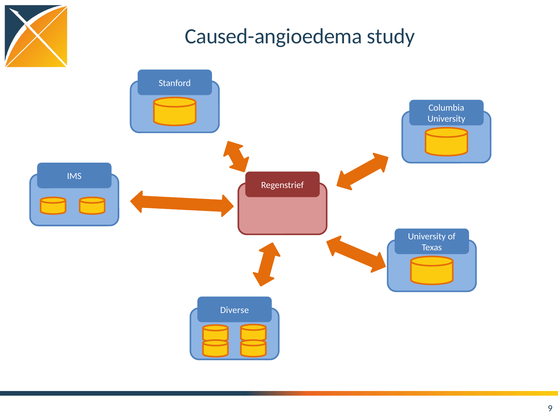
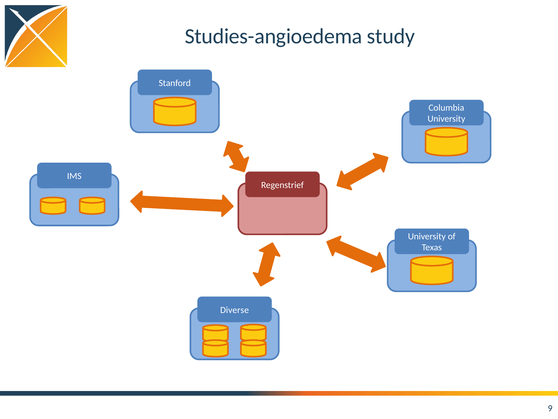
Caused-angioedema: Caused-angioedema -> Studies-angioedema (273, 36)
